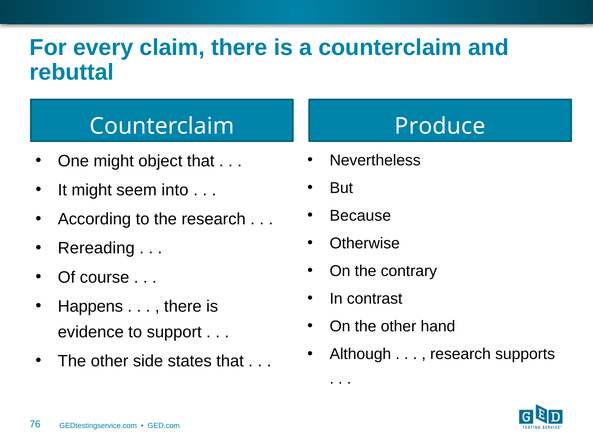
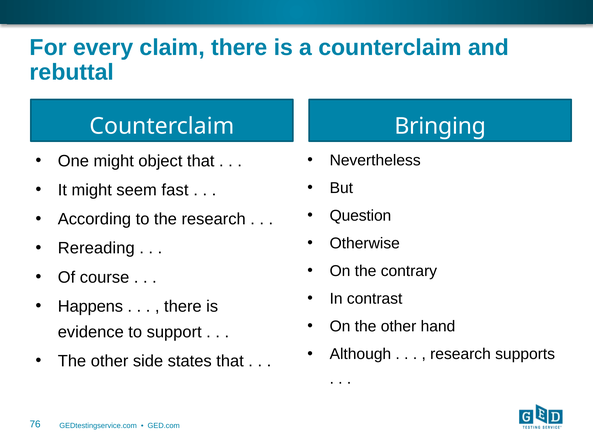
Produce: Produce -> Bringing (440, 126)
into: into -> fast (175, 190)
Because: Because -> Question (360, 215)
